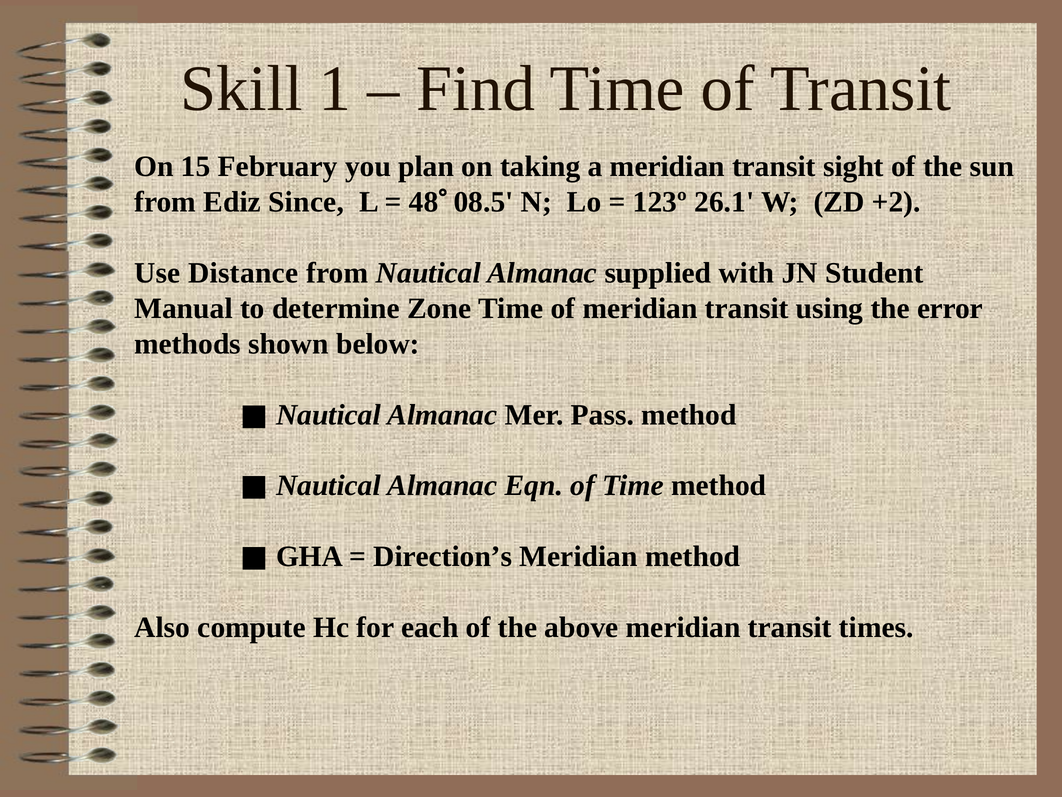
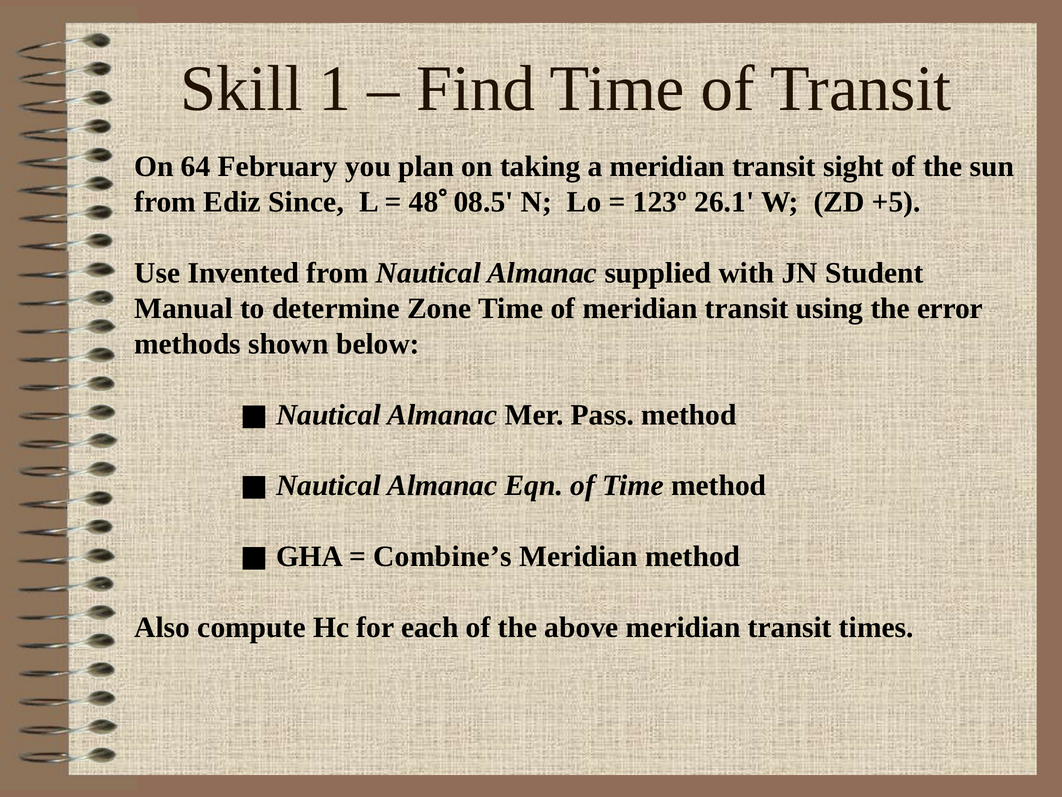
15: 15 -> 64 (196, 167)
+2: +2 -> +5 (896, 202)
Distance: Distance -> Invented (243, 273)
Direction’s: Direction’s -> Combine’s (443, 556)
